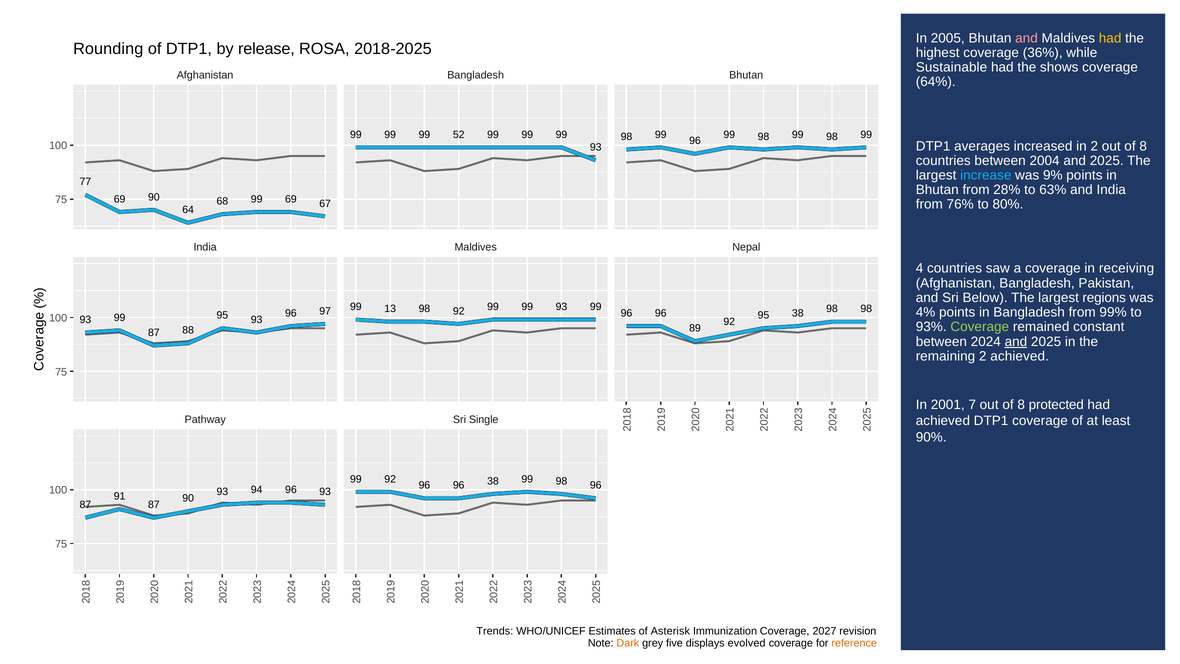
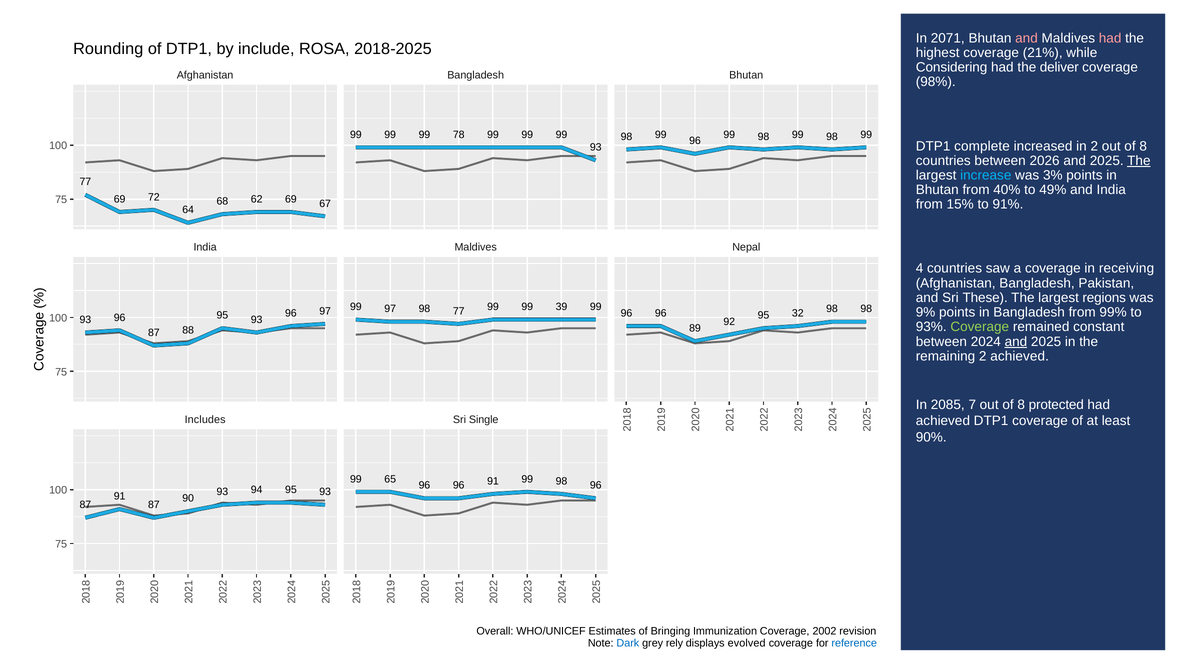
2005: 2005 -> 2071 (948, 38)
had colour: yellow -> pink (1110, 38)
release: release -> include (266, 49)
36%: 36% -> 21% (1043, 53)
Sustainable: Sustainable -> Considering (952, 67)
shows: shows -> deliver (1059, 67)
64%: 64% -> 98% (936, 82)
52: 52 -> 78 (459, 134)
averages: averages -> complete (982, 146)
2004: 2004 -> 2026 (1045, 161)
The underline: none -> present (1139, 161)
9%: 9% -> 3% (1053, 175)
28%: 28% -> 40% (1007, 190)
63%: 63% -> 49% (1053, 190)
69 90: 90 -> 72 (154, 197)
68 99: 99 -> 62 (257, 199)
76%: 76% -> 15% (960, 204)
80%: 80% -> 91% (1008, 204)
Below: Below -> These (985, 298)
99 13: 13 -> 97 (390, 309)
98 92: 92 -> 77 (459, 311)
93: 93 -> 39 (562, 307)
4%: 4% -> 9% (926, 312)
95 38: 38 -> 32 (798, 313)
99: 99 -> 96 (120, 317)
2001: 2001 -> 2085 (948, 404)
Pathway: Pathway -> Includes (205, 419)
99 92: 92 -> 65 (390, 479)
96 38: 38 -> 91 (493, 481)
94 96: 96 -> 95 (291, 490)
Trends: Trends -> Overall (495, 631)
Asterisk: Asterisk -> Bringing (670, 631)
2027: 2027 -> 2002 (824, 631)
Dark colour: orange -> blue (628, 643)
five: five -> rely (675, 643)
reference colour: orange -> blue (854, 643)
